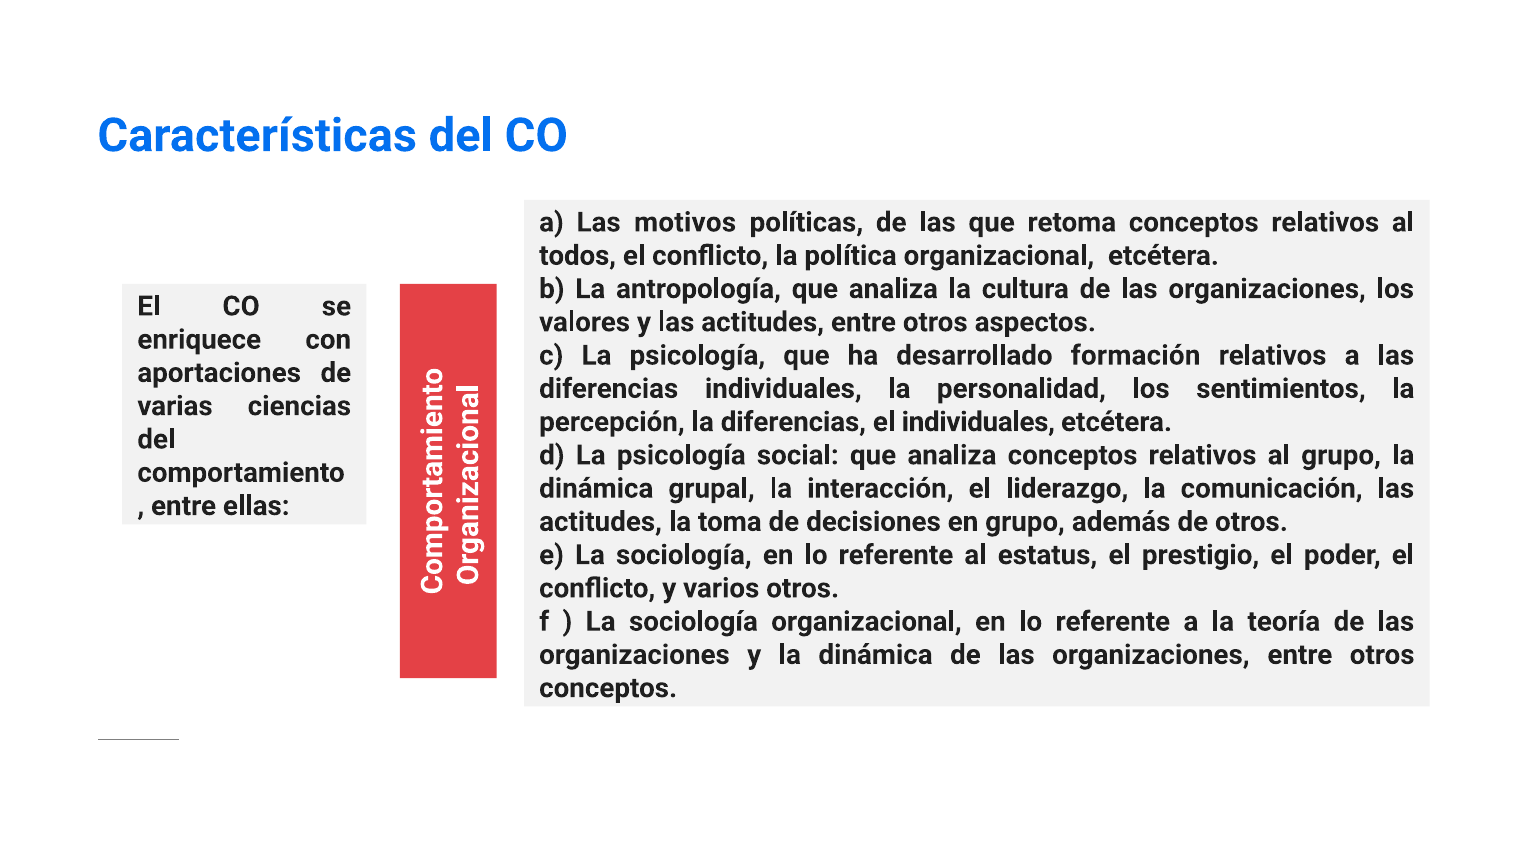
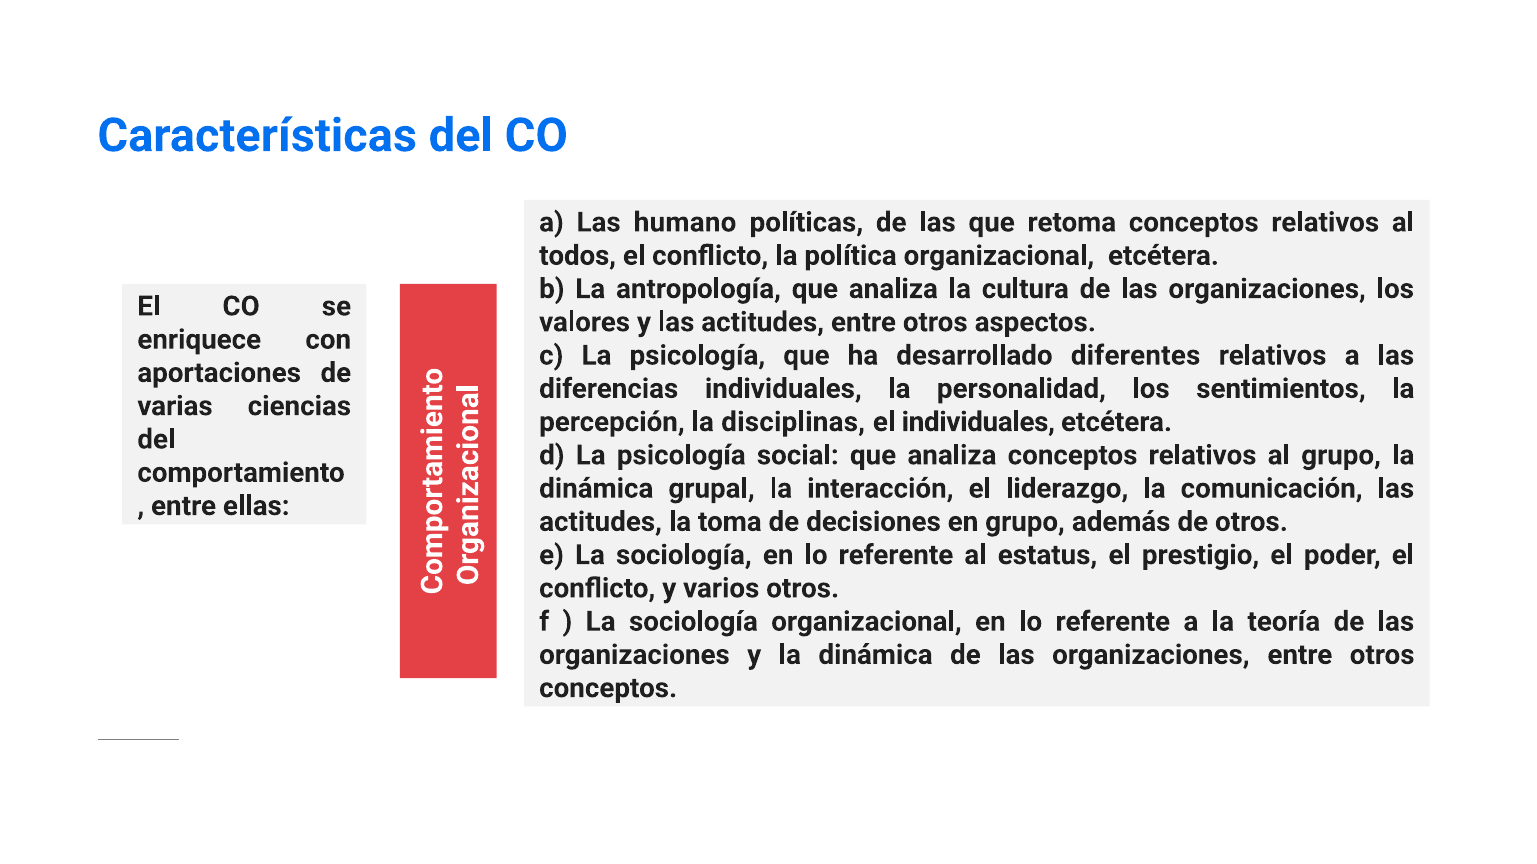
motivos: motivos -> humano (685, 222)
formación: formación -> diferentes (1136, 356)
la diferencias: diferencias -> disciplinas (793, 422)
